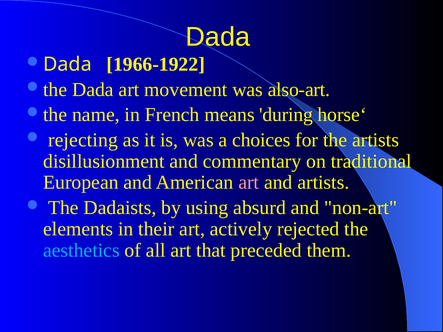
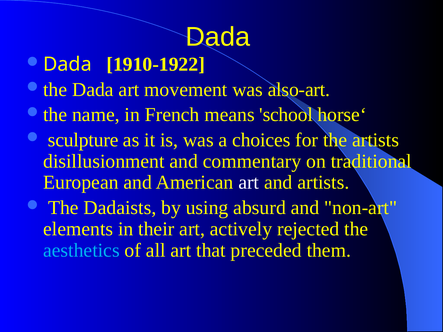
1966-1922: 1966-1922 -> 1910-1922 (156, 64)
during: during -> school (286, 115)
rejecting: rejecting -> sculpture (83, 140)
art colour: pink -> white (249, 183)
